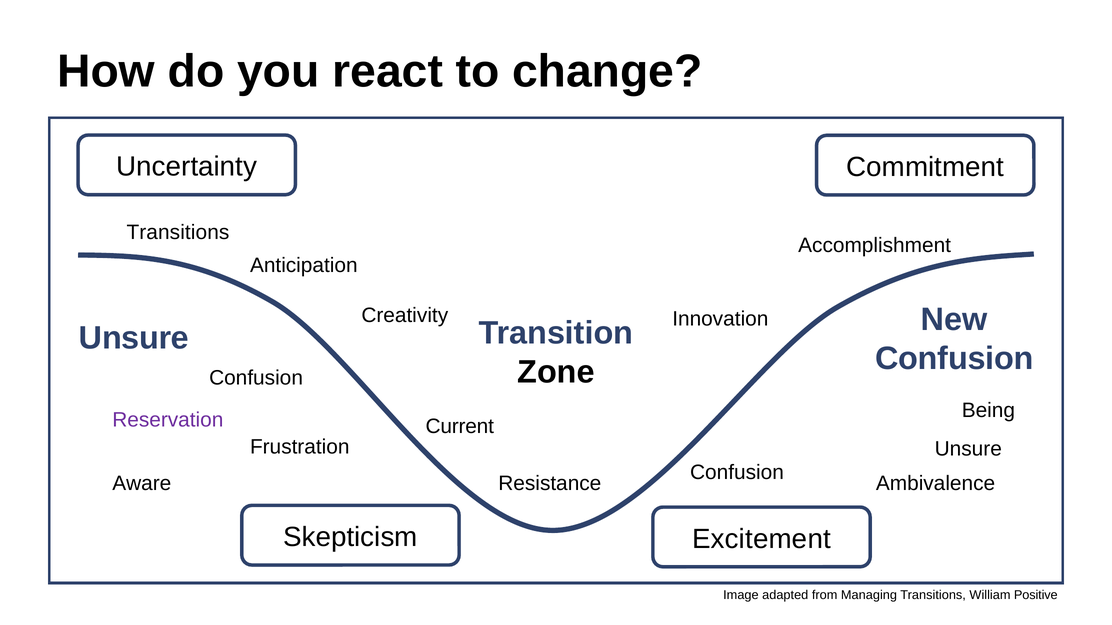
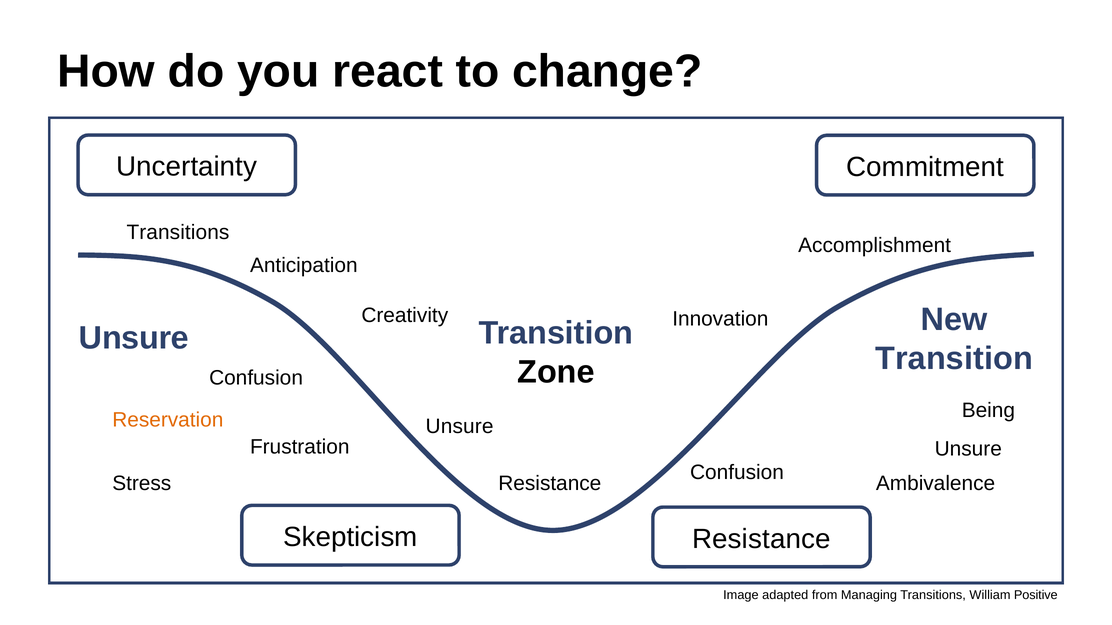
Confusion: Confusion -> Transition (954, 359)
Reservation colour: purple -> orange (168, 420)
Current: Current -> Unsure (460, 427)
Aware: Aware -> Stress (142, 484)
Skepticism Excitement: Excitement -> Resistance (761, 539)
